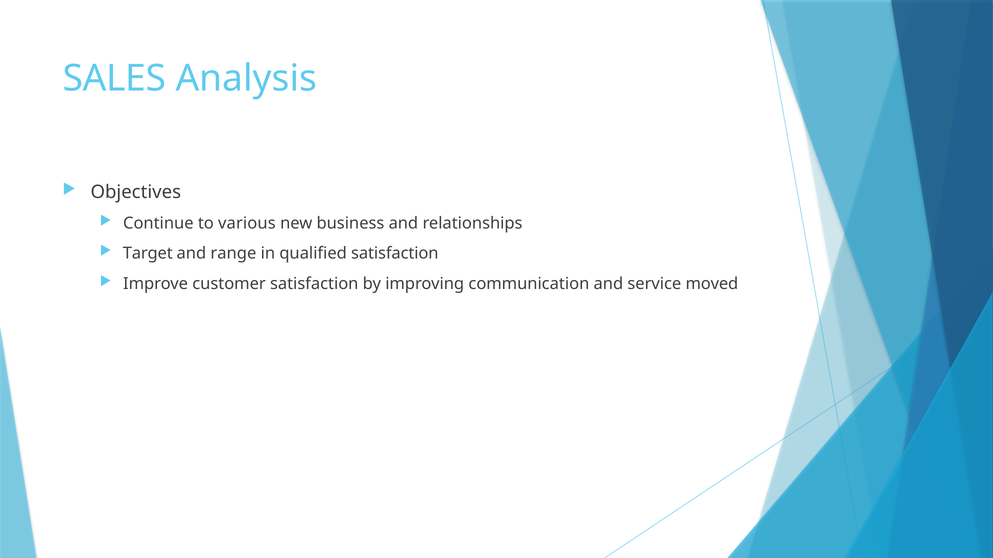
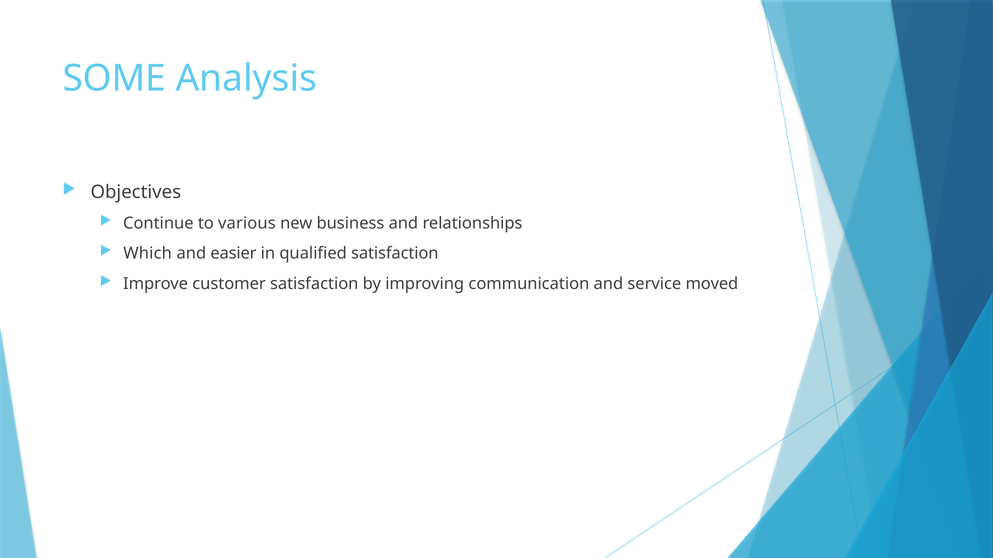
SALES: SALES -> SOME (114, 78)
Target: Target -> Which (148, 254)
range: range -> easier (233, 254)
